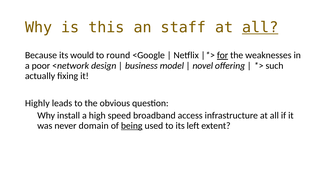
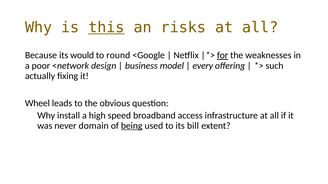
this underline: none -> present (106, 28)
staff: staff -> risks (183, 28)
all underline: present -> none (260, 28)
novel: novel -> every (203, 66)
Highly: Highly -> Wheel (37, 104)
left: left -> bill (193, 126)
